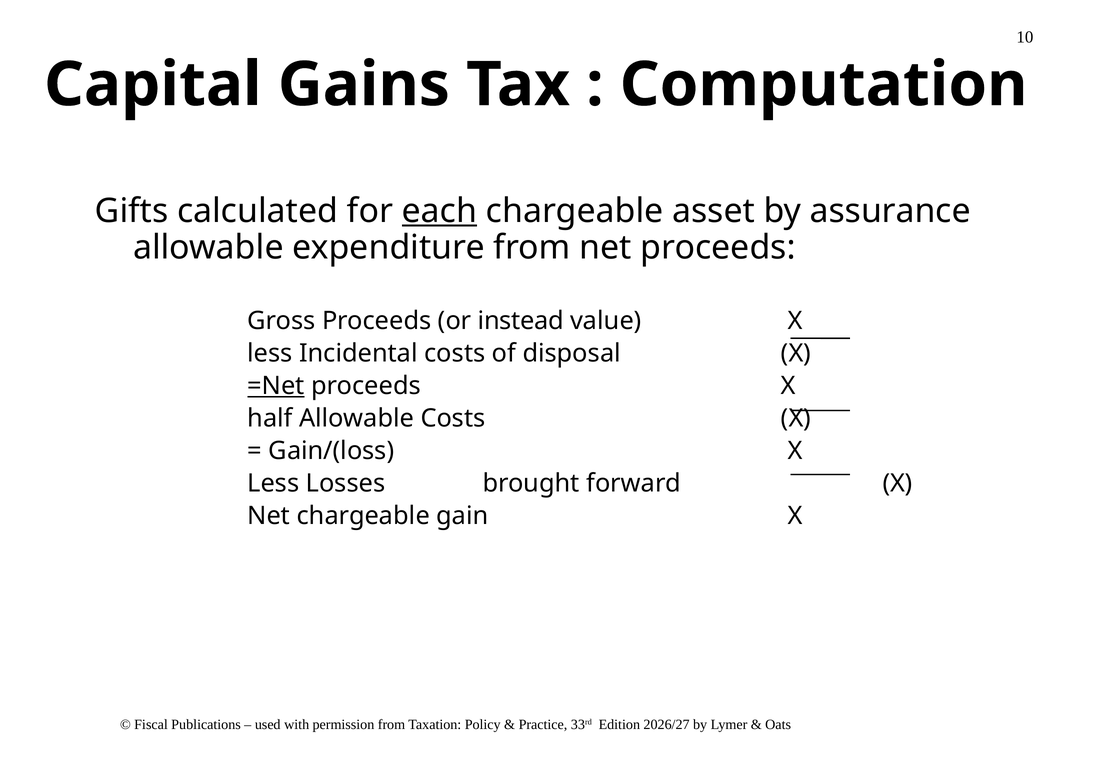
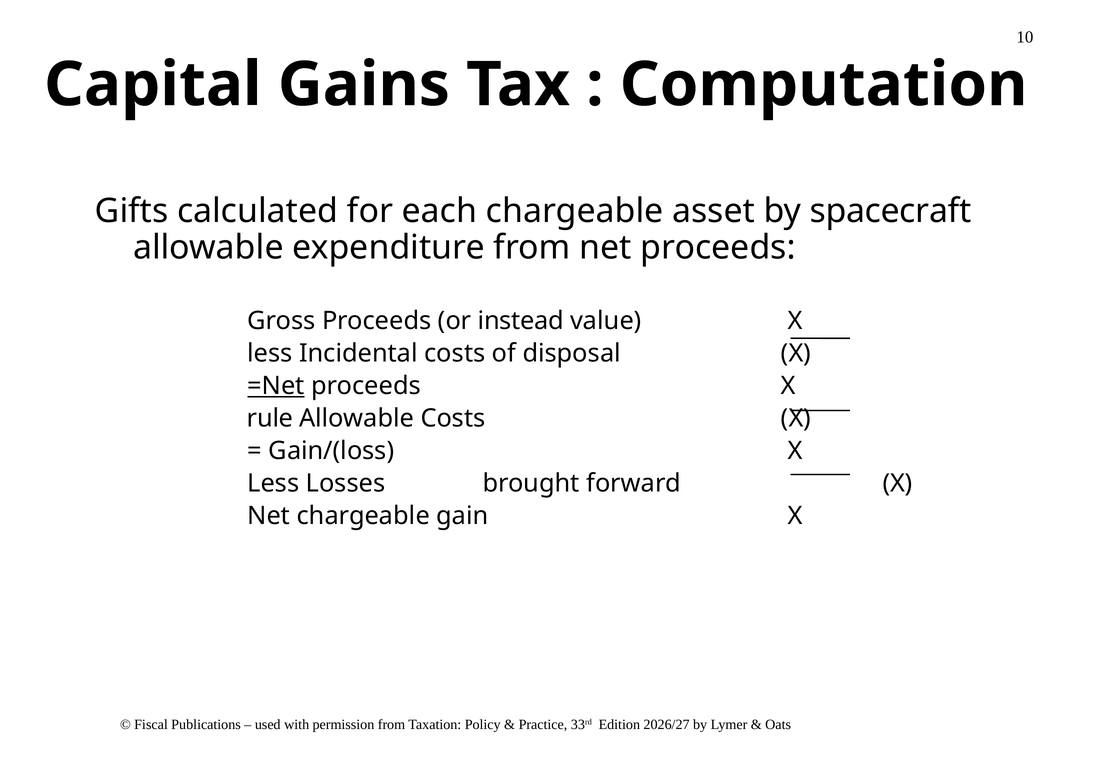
each underline: present -> none (439, 211)
assurance: assurance -> spacecraft (890, 211)
half: half -> rule (270, 419)
